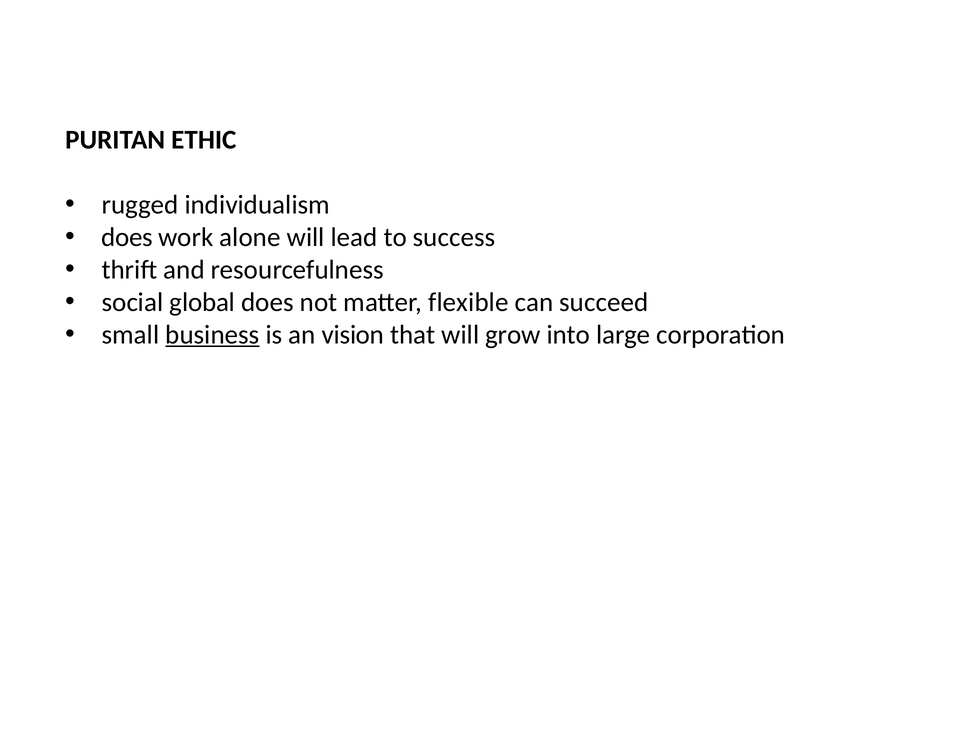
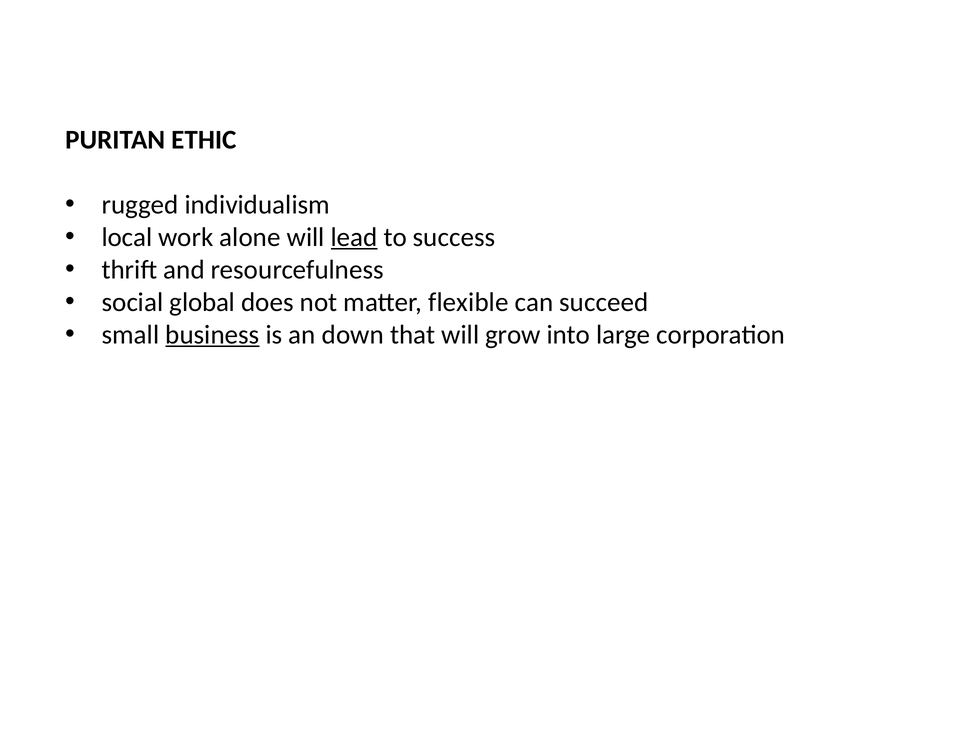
does: does -> local (127, 237)
lead underline: none -> present (354, 237)
vision: vision -> down (353, 334)
